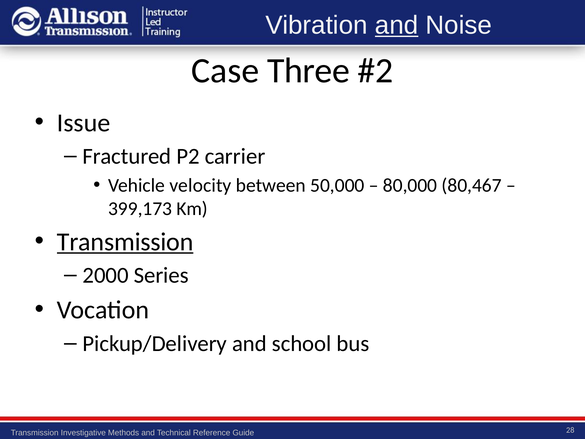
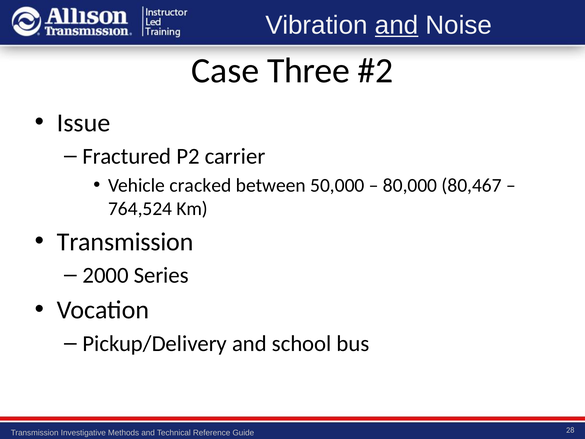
velocity: velocity -> cracked (200, 185)
399,173: 399,173 -> 764,524 (140, 209)
Transmission underline: present -> none (125, 242)
